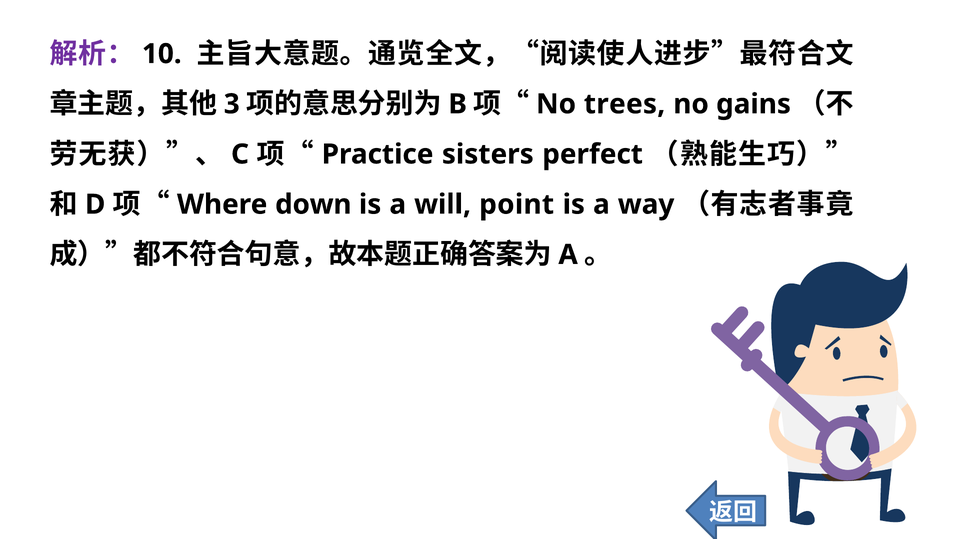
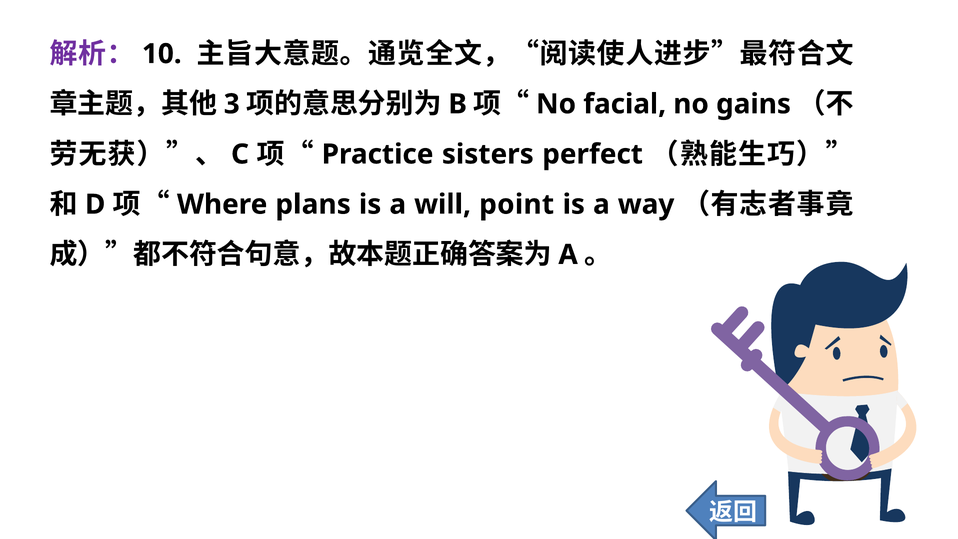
trees: trees -> facial (625, 104)
down: down -> plans (313, 204)
